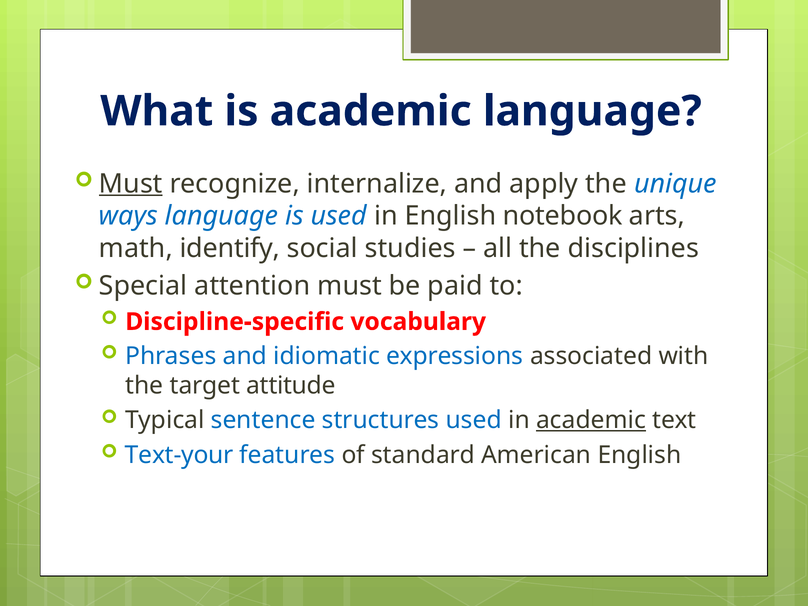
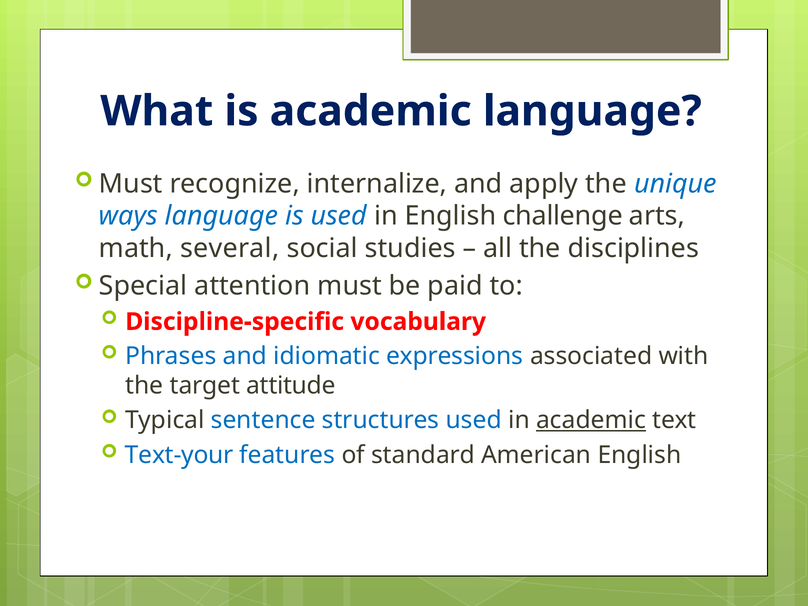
Must underline: present -> none (131, 184)
notebook: notebook -> challenge (563, 216)
identify: identify -> several (230, 248)
